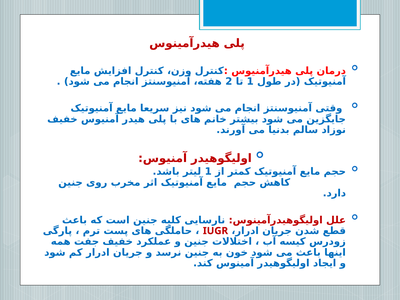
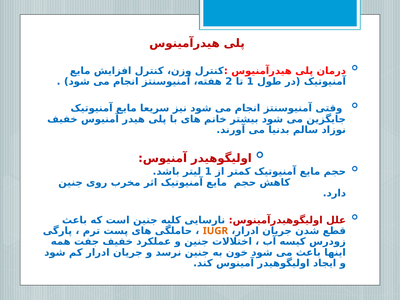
IUGR colour: red -> orange (215, 231)
